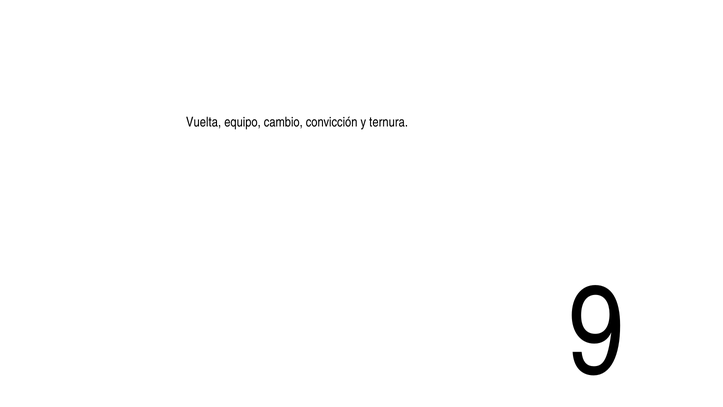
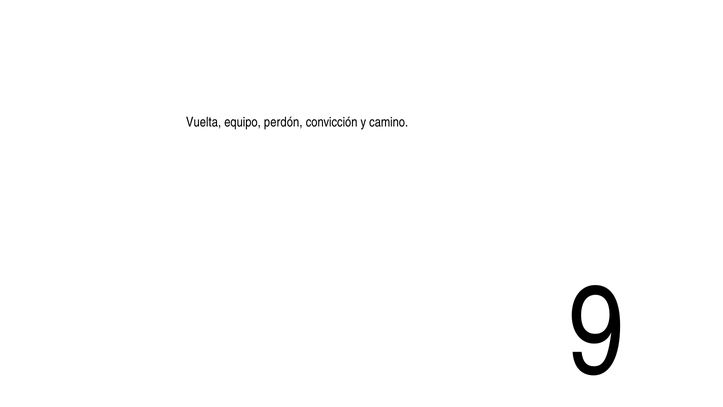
cambio: cambio -> perdón (283, 122)
ternura: ternura -> camino (389, 122)
